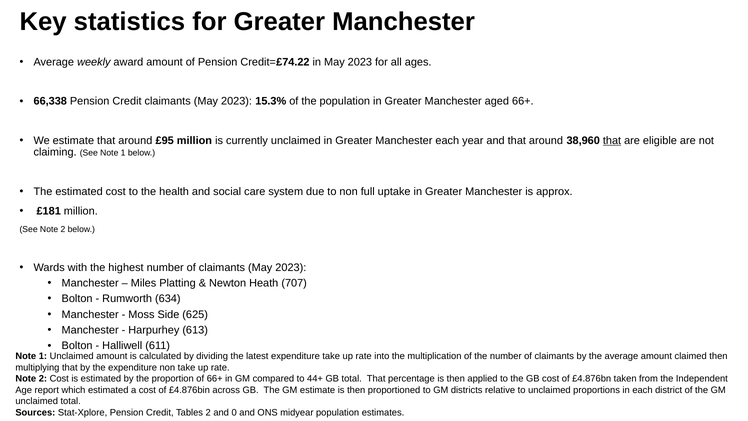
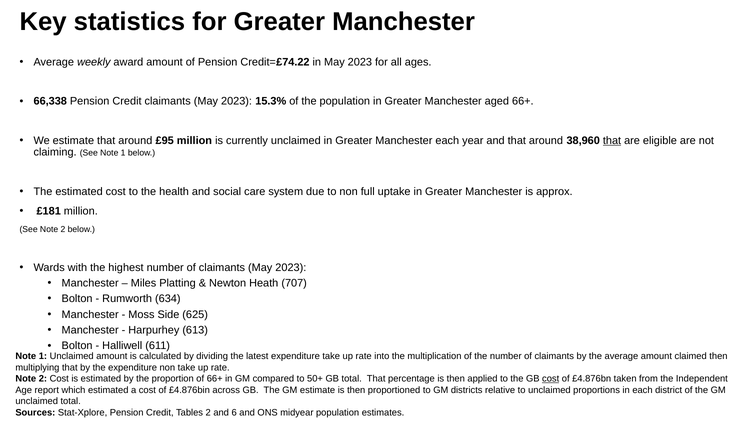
44+: 44+ -> 50+ (315, 379)
cost underline: none -> present (551, 379)
0: 0 -> 6 (234, 412)
